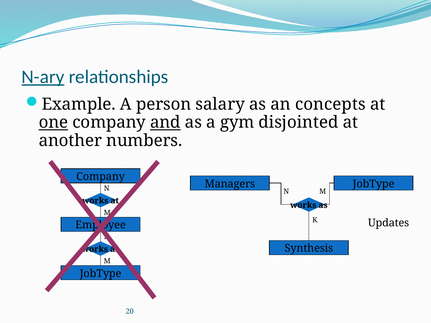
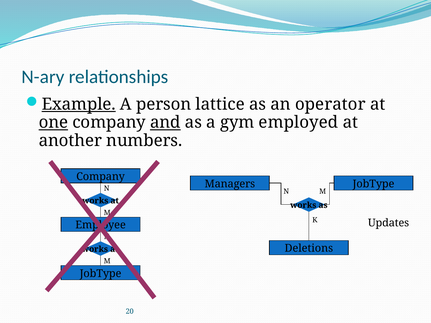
N-ary underline: present -> none (43, 77)
Example underline: none -> present (79, 104)
salary: salary -> lattice (220, 104)
concepts: concepts -> operator (330, 104)
disjointed: disjointed -> employed (298, 123)
Synthesis: Synthesis -> Deletions (309, 249)
